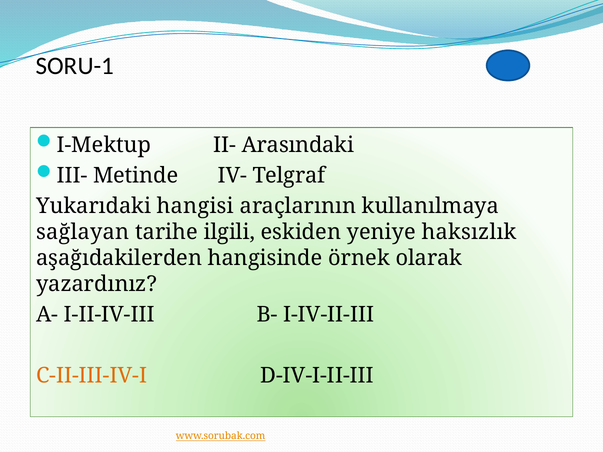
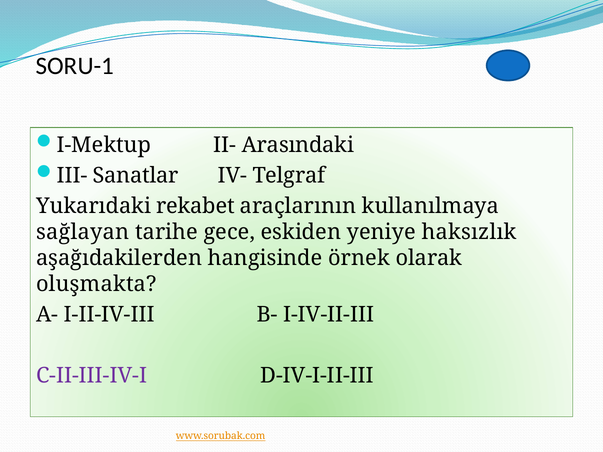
Metinde: Metinde -> Sanatlar (136, 176)
hangisi: hangisi -> rekabet (196, 206)
ilgili: ilgili -> gece (229, 232)
yazardınız: yazardınız -> oluşmakta (96, 284)
C-II-III-IV-I colour: orange -> purple (92, 376)
